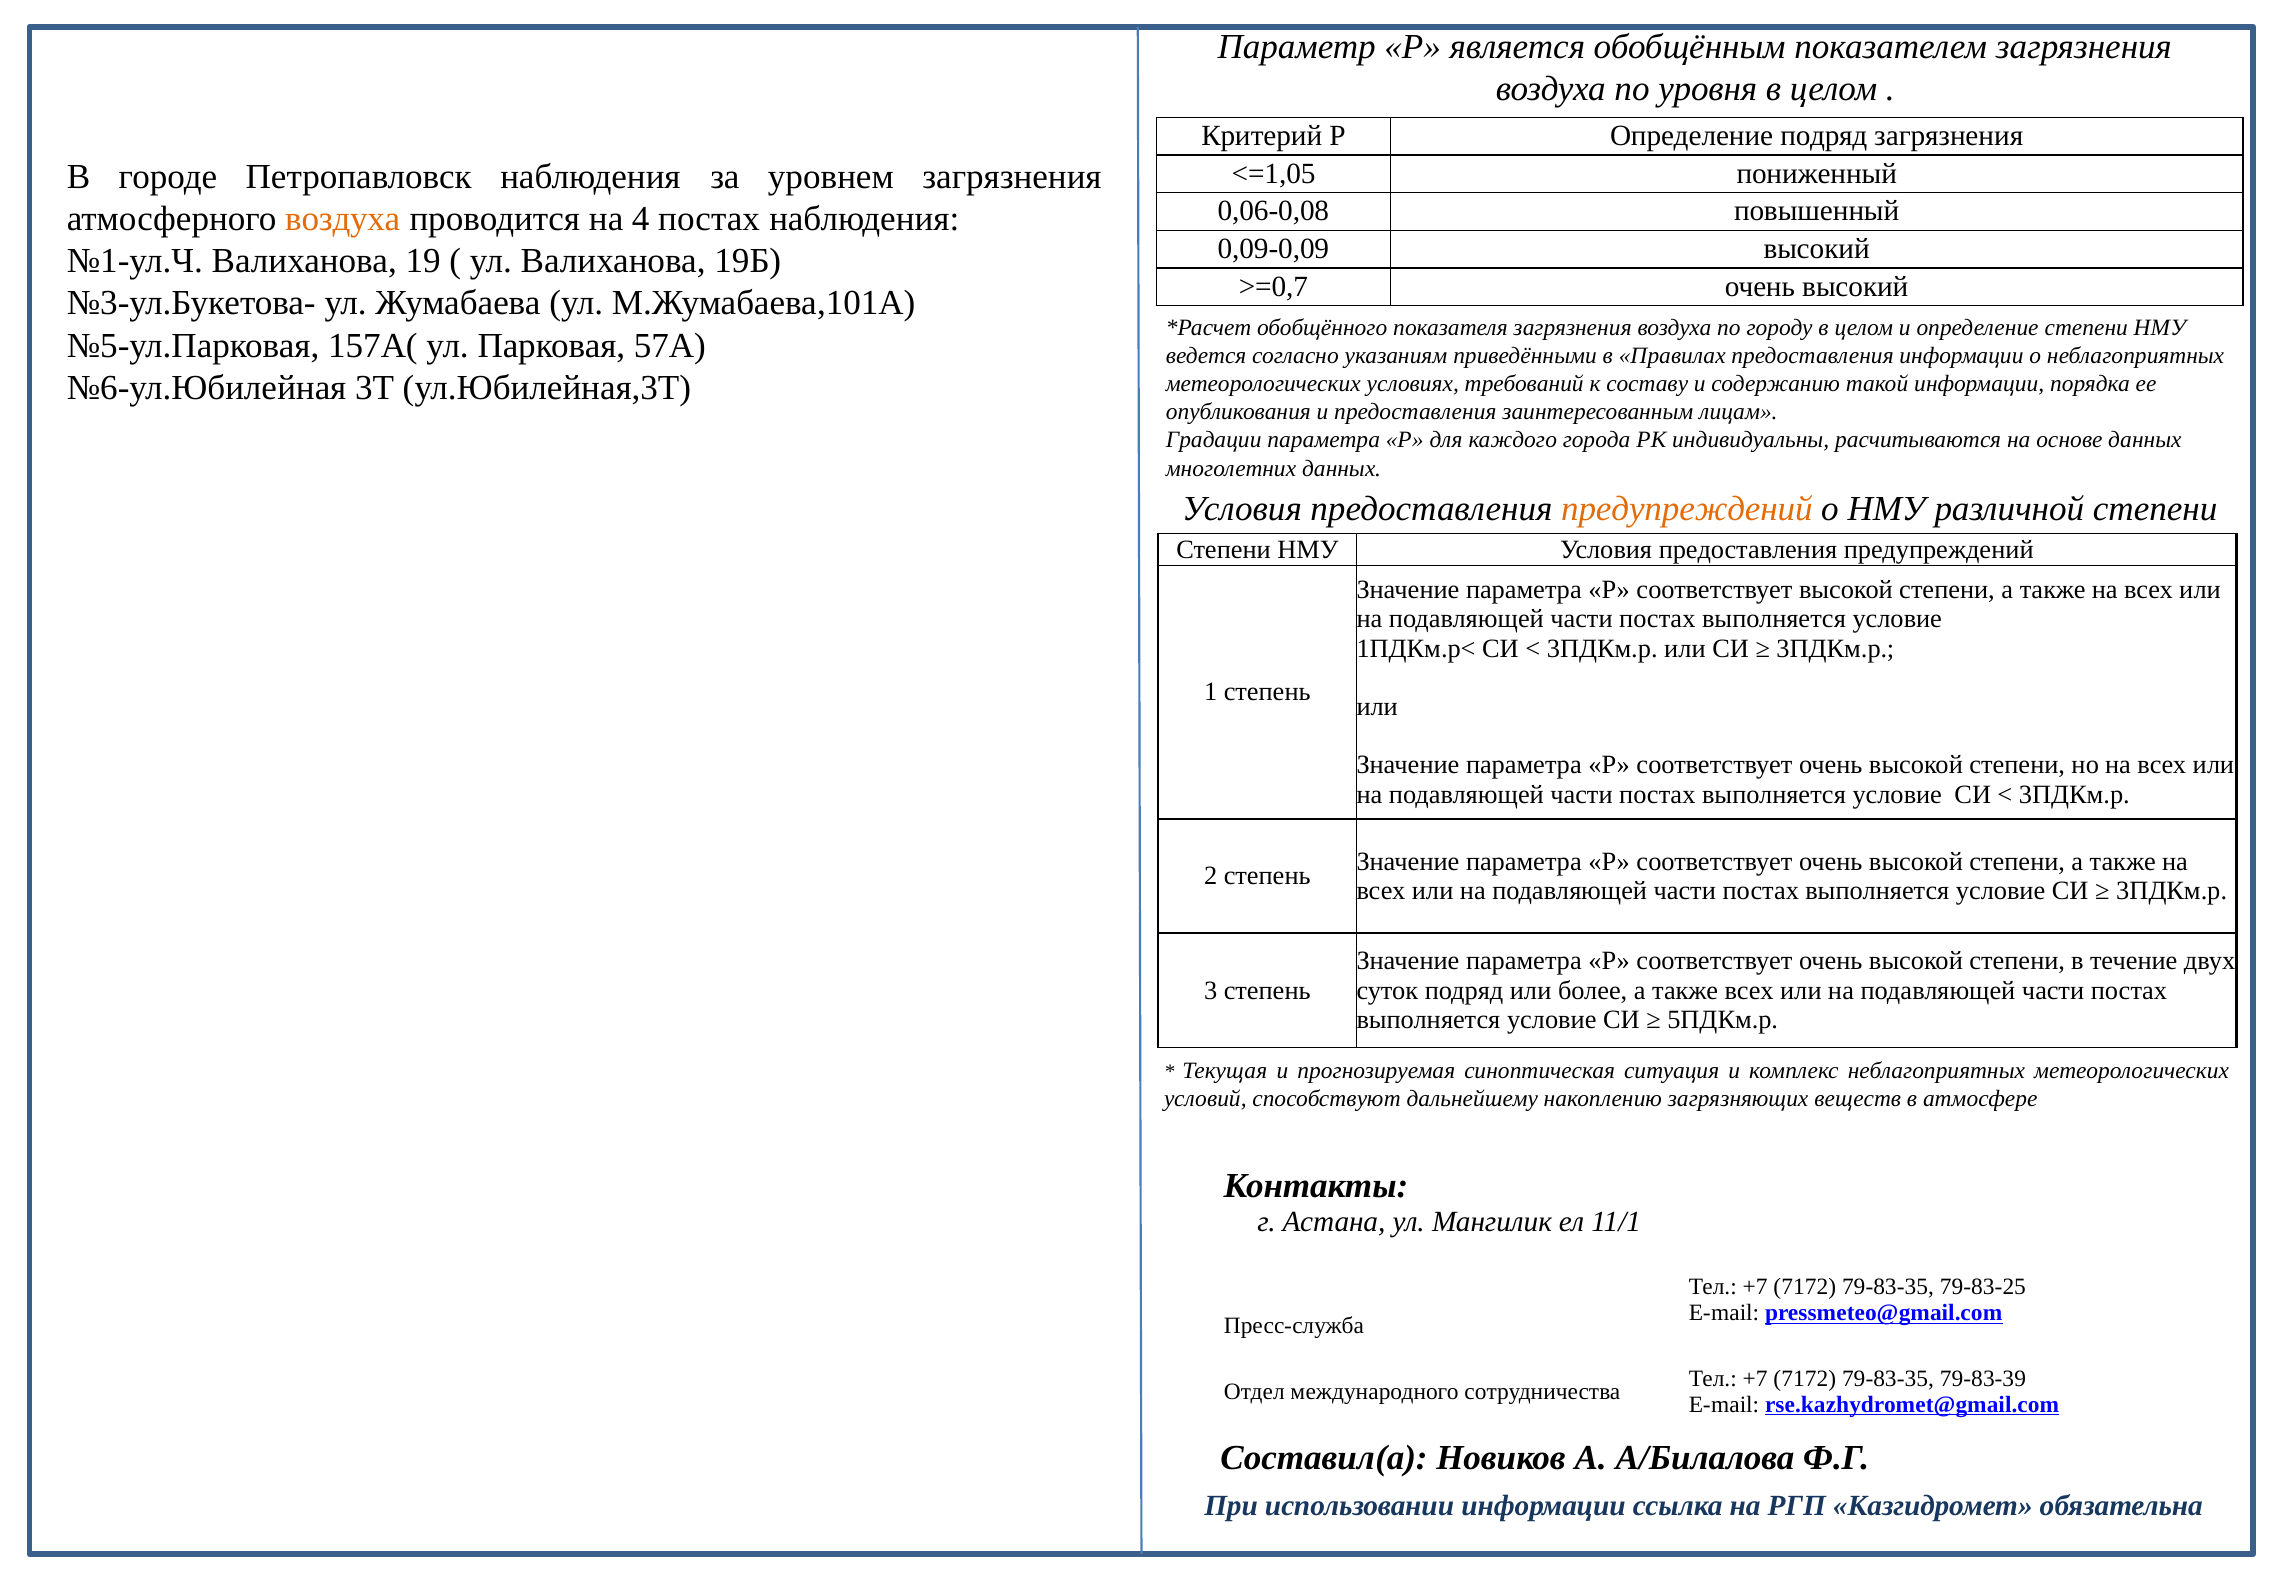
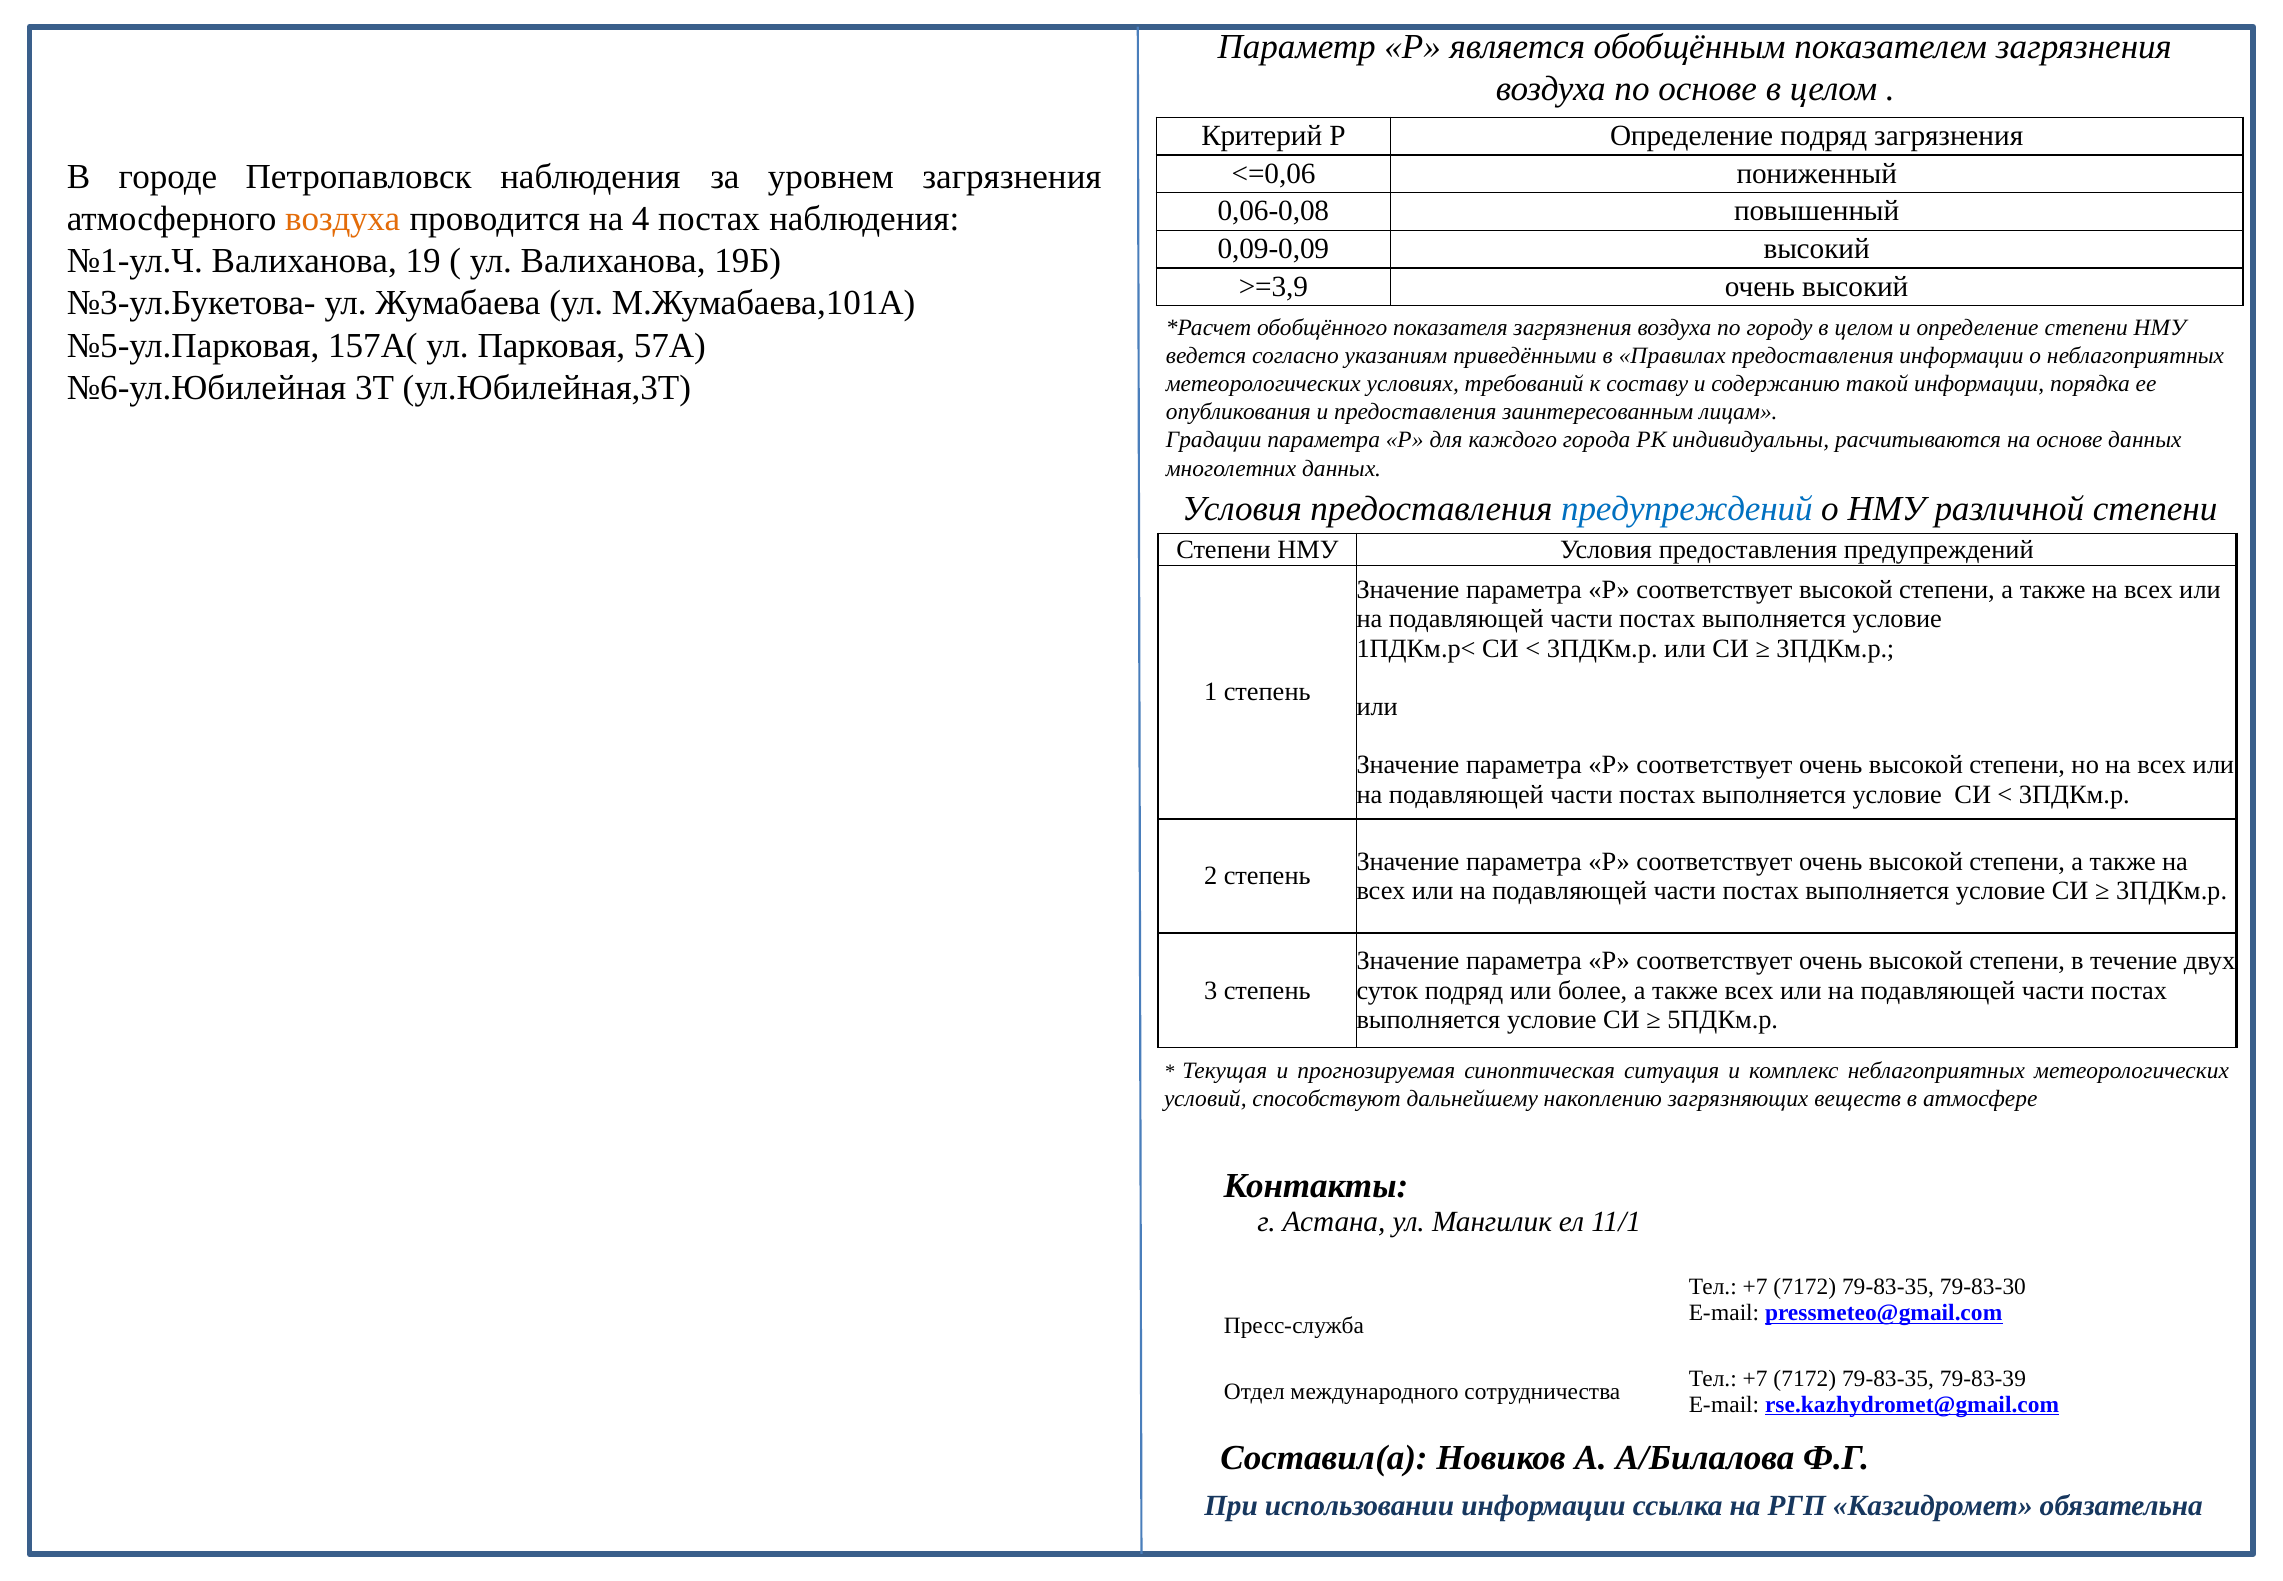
по уровня: уровня -> основе (1708, 89)
<=1,05: <=1,05 -> <=0,06 (1274, 173)
>=0,7: >=0,7 -> >=3,9 (1273, 286)
предупреждений colour: orange -> blue (1687, 509)
79-83-25: 79-83-25 -> 79-83-30 (1983, 1287)
